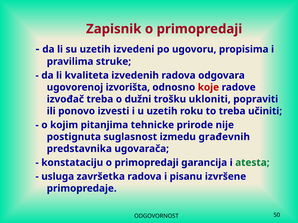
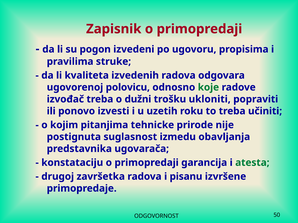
su uzetih: uzetih -> pogon (95, 49)
izvorišta: izvorišta -> polovicu (128, 87)
koje colour: red -> green (208, 87)
građevnih: građevnih -> obavljanja (224, 137)
usluga: usluga -> drugoj (58, 177)
